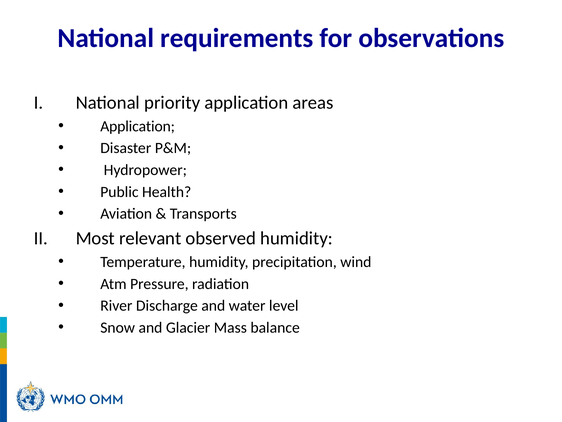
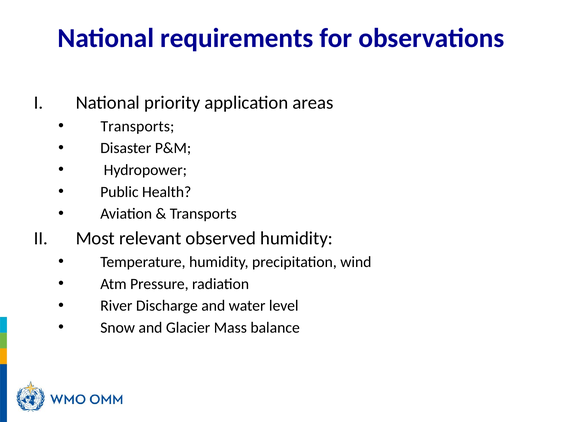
Application: Application -> Transports (137, 126)
